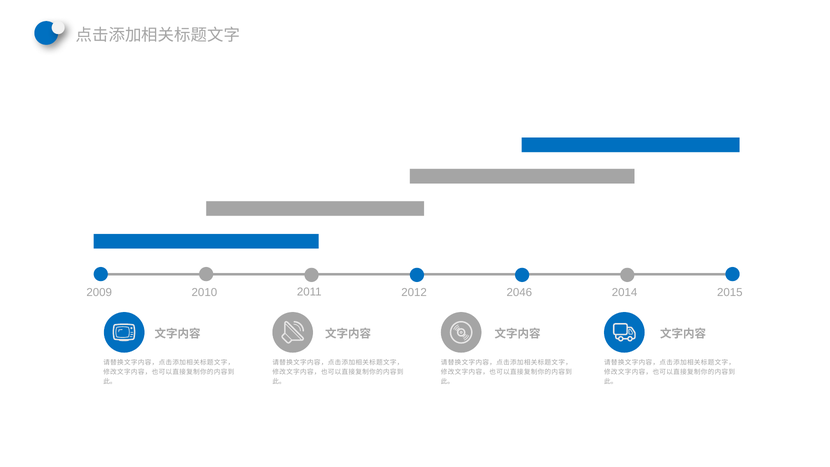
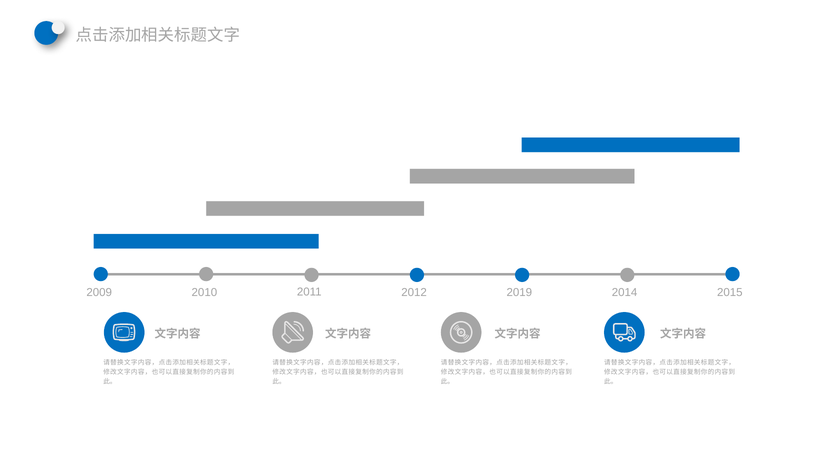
2046: 2046 -> 2019 (519, 293)
